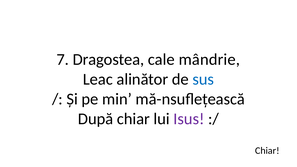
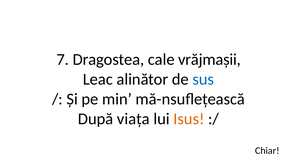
mândrie: mândrie -> vrăjmașii (209, 59)
După chiar: chiar -> viața (133, 119)
Isus colour: purple -> orange (189, 119)
